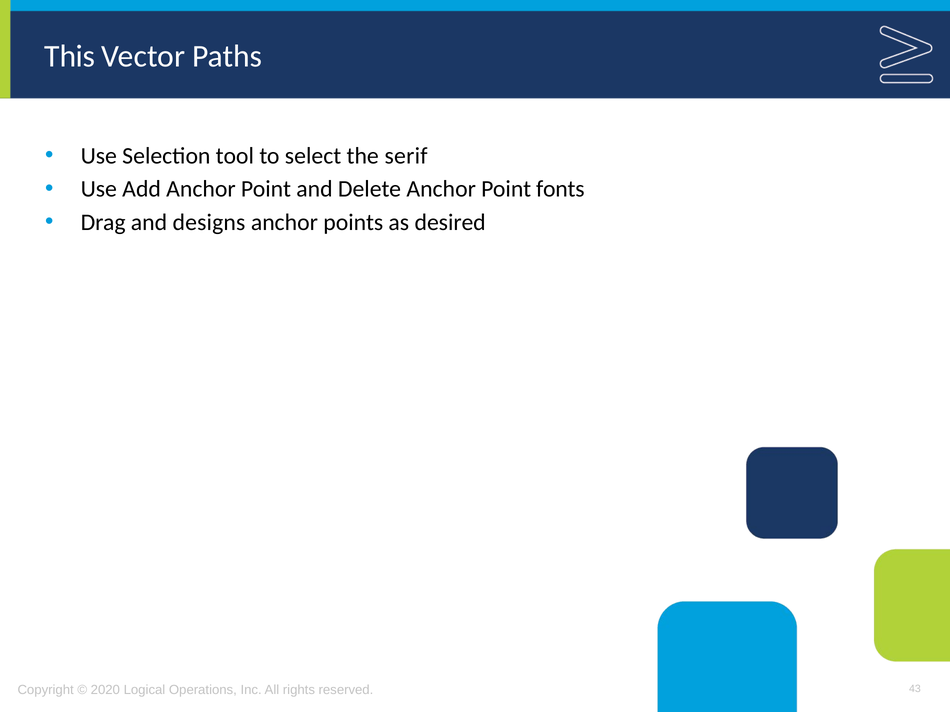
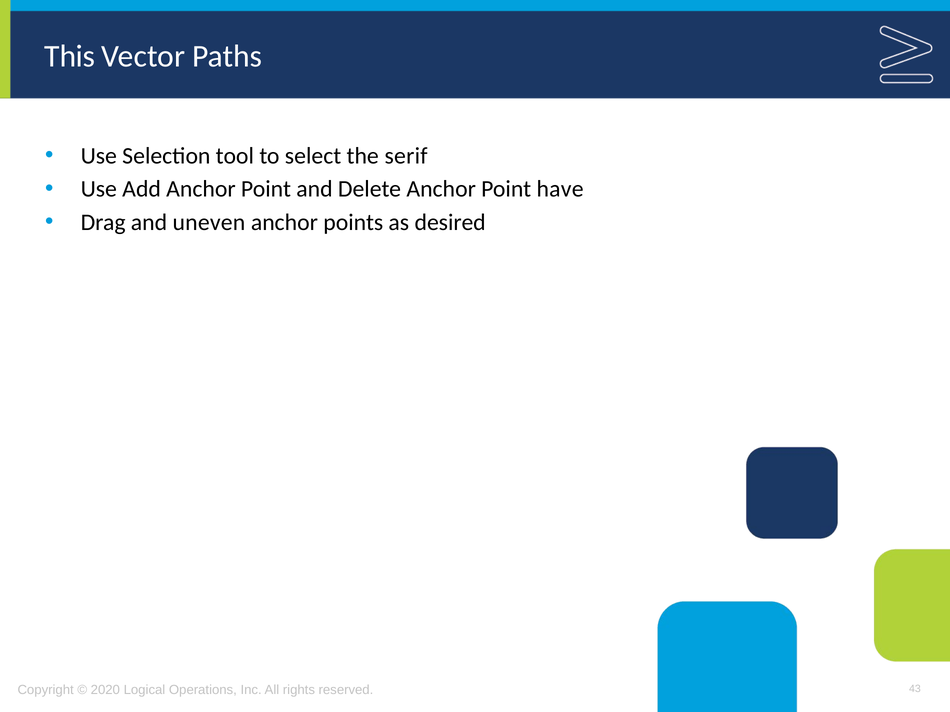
fonts: fonts -> have (560, 189)
designs: designs -> uneven (209, 222)
